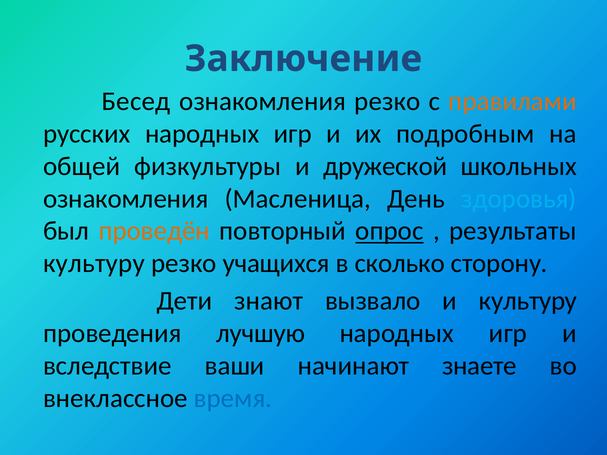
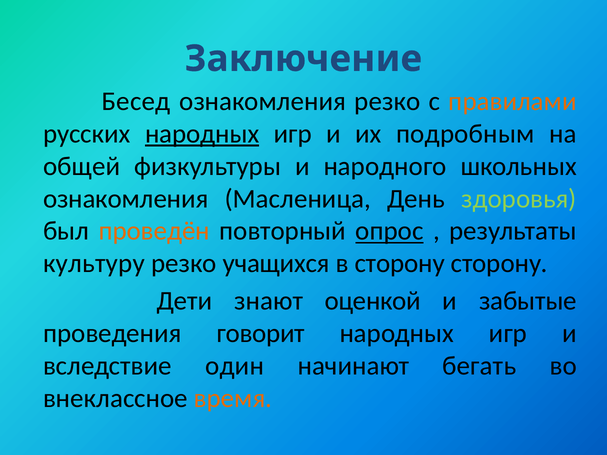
народных underline: none -> present (202, 134)
дружеской: дружеской -> народного (385, 166)
здоровья colour: light blue -> light green (519, 199)
в сколько: сколько -> сторону (400, 263)
вызвало: вызвало -> оценкой (373, 301)
и культуру: культуру -> забытые (528, 301)
лучшую: лучшую -> говорит (261, 334)
ваши: ваши -> один (235, 366)
знаете: знаете -> бегать (479, 366)
время colour: blue -> orange (233, 398)
